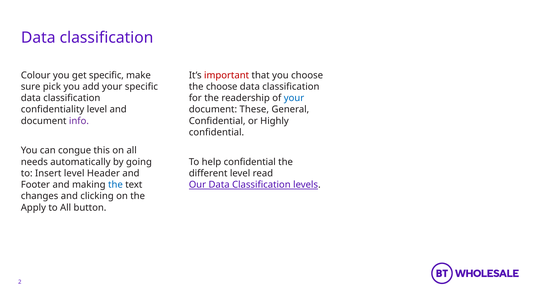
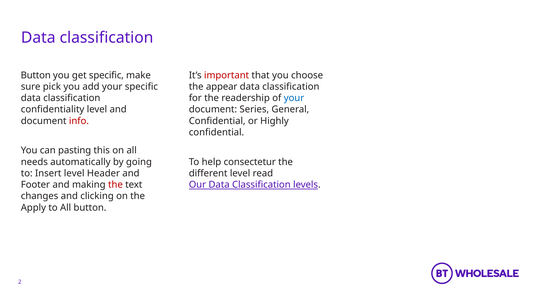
Colour: Colour -> Button (36, 75)
the choose: choose -> appear (222, 87)
These: These -> Series (254, 110)
info colour: purple -> red (79, 121)
congue: congue -> pasting (75, 151)
help confidential: confidential -> consectetur (250, 162)
the colour: blue -> red (115, 185)
